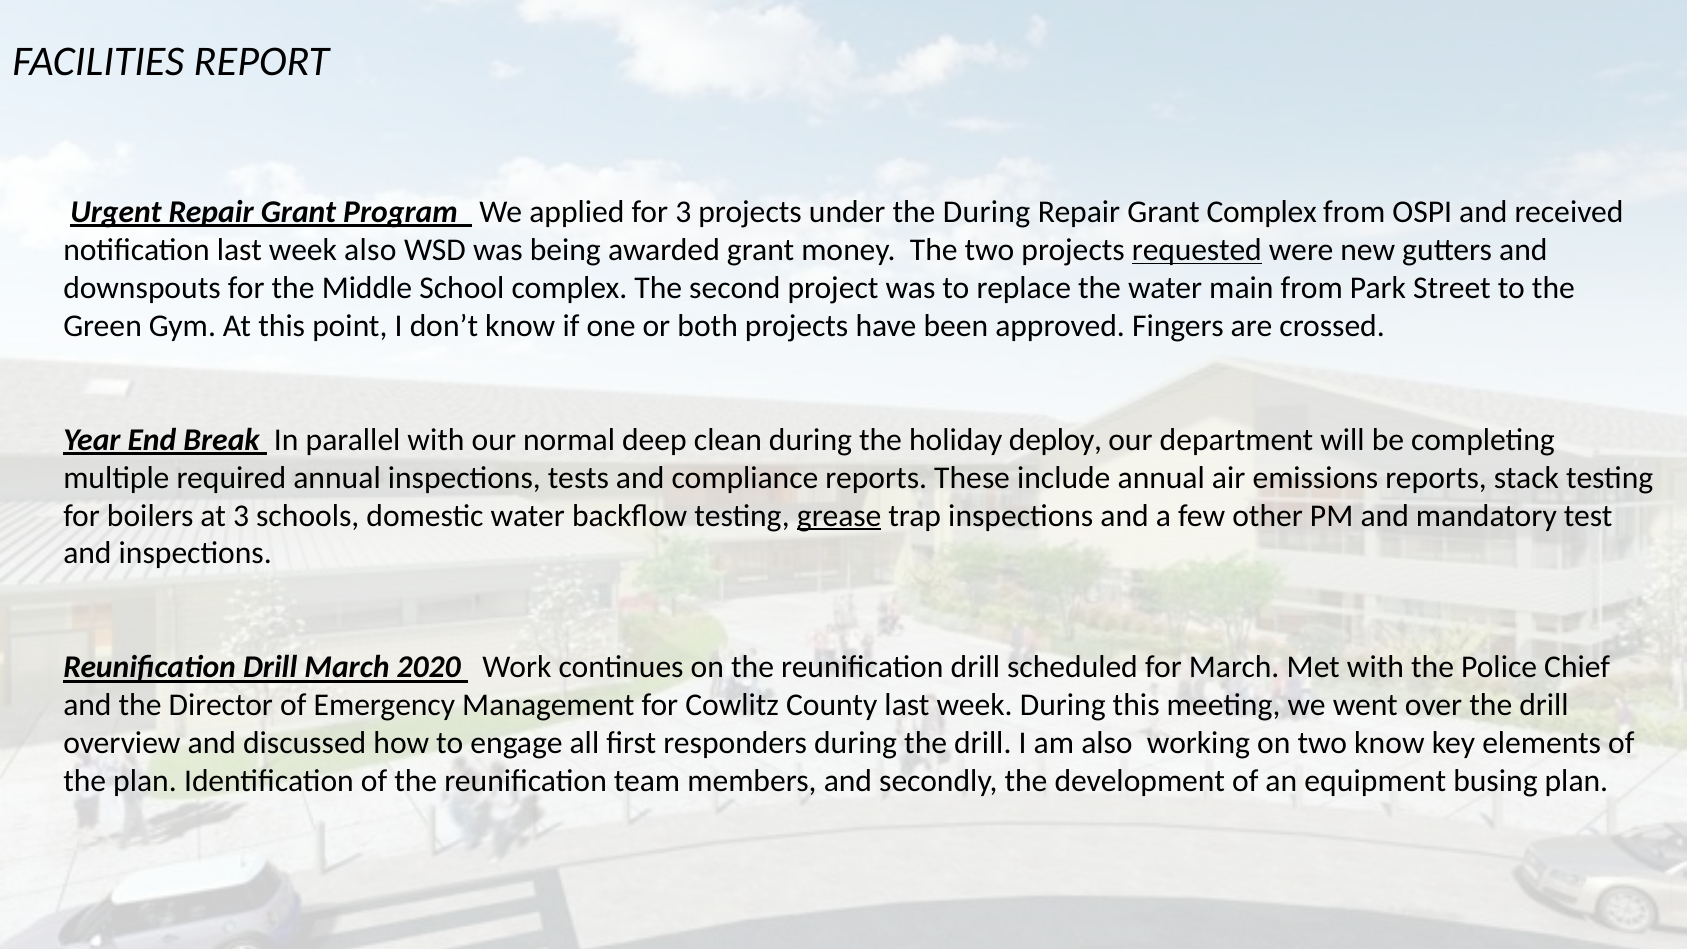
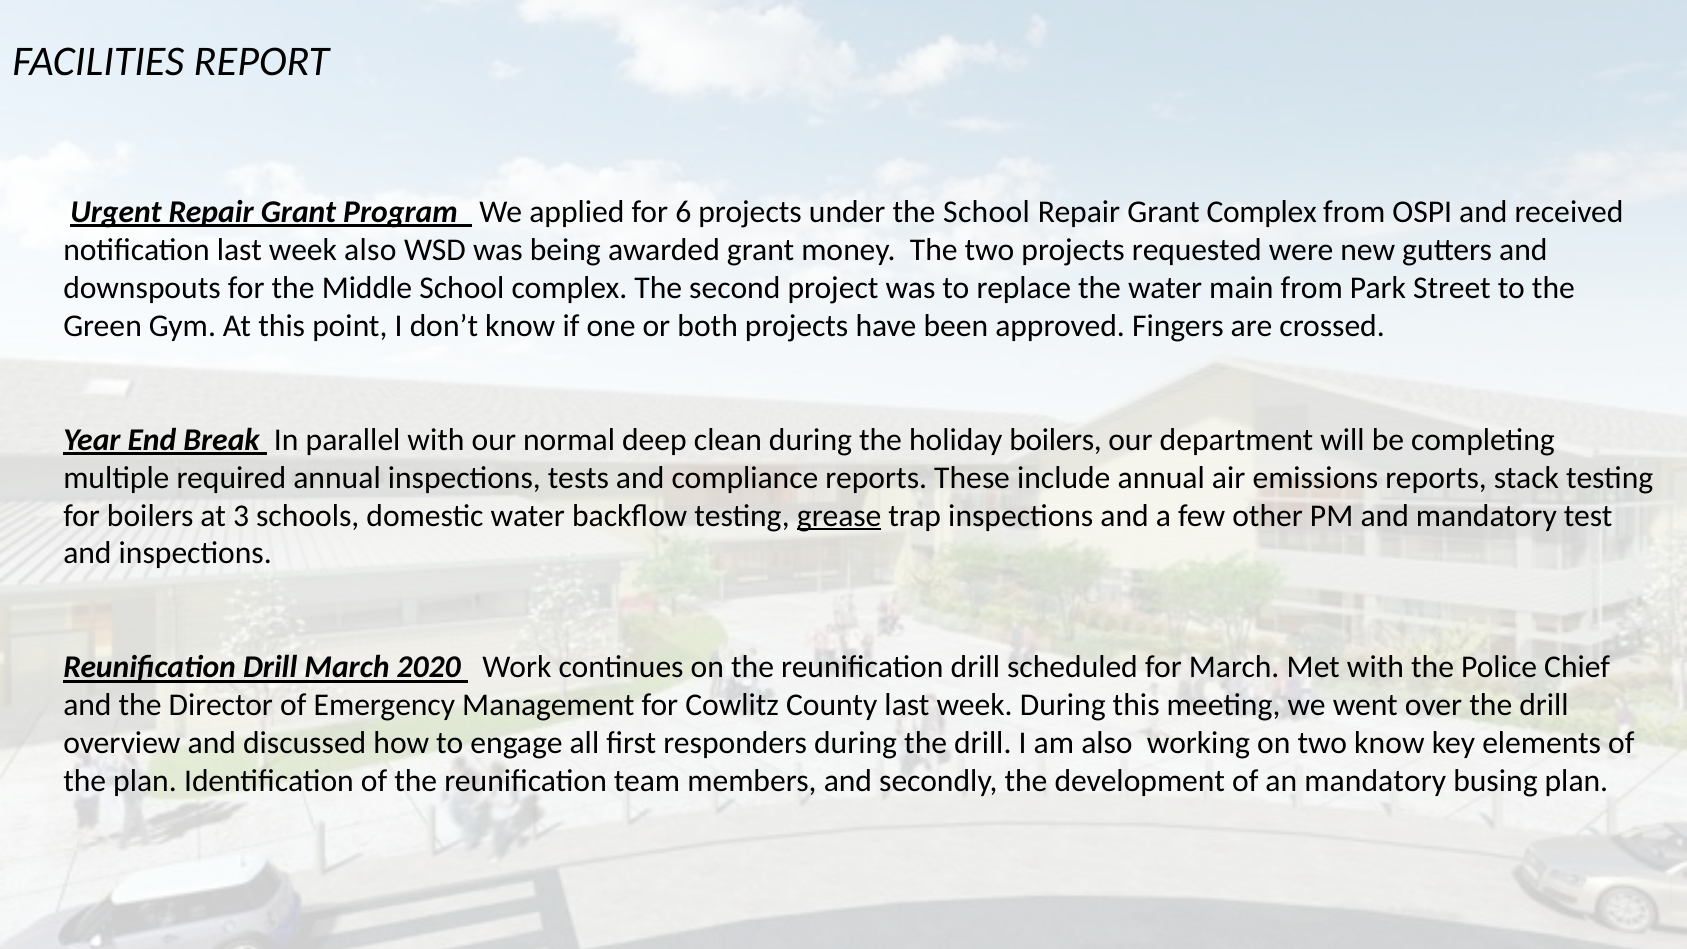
for 3: 3 -> 6 (683, 212)
the During: During -> School (987, 212)
requested underline: present -> none (1197, 250)
holiday deploy: deploy -> boilers (1056, 440)
an equipment: equipment -> mandatory (1375, 781)
